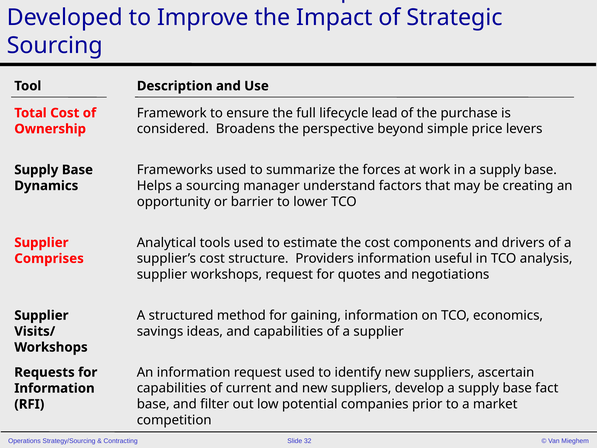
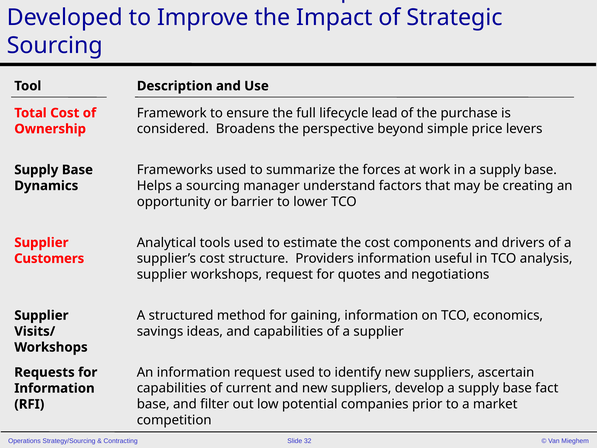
Comprises: Comprises -> Customers (49, 258)
